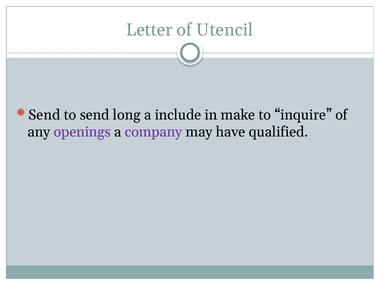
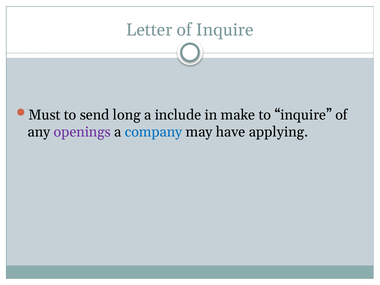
of Utencil: Utencil -> Inquire (225, 30)
Send: Send -> Must (44, 115)
company colour: purple -> blue (154, 132)
qualified: qualified -> applying (278, 132)
